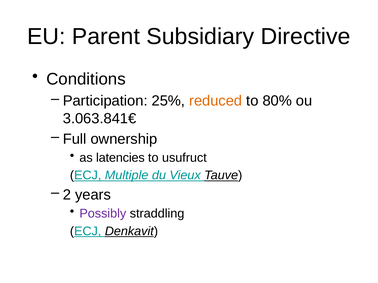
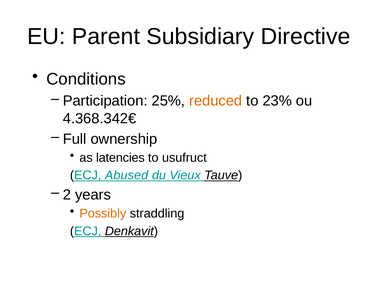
80%: 80% -> 23% (277, 101)
3.063.841€: 3.063.841€ -> 4.368.342€ (100, 119)
Multiple: Multiple -> Abused (127, 176)
Possibly colour: purple -> orange (103, 214)
